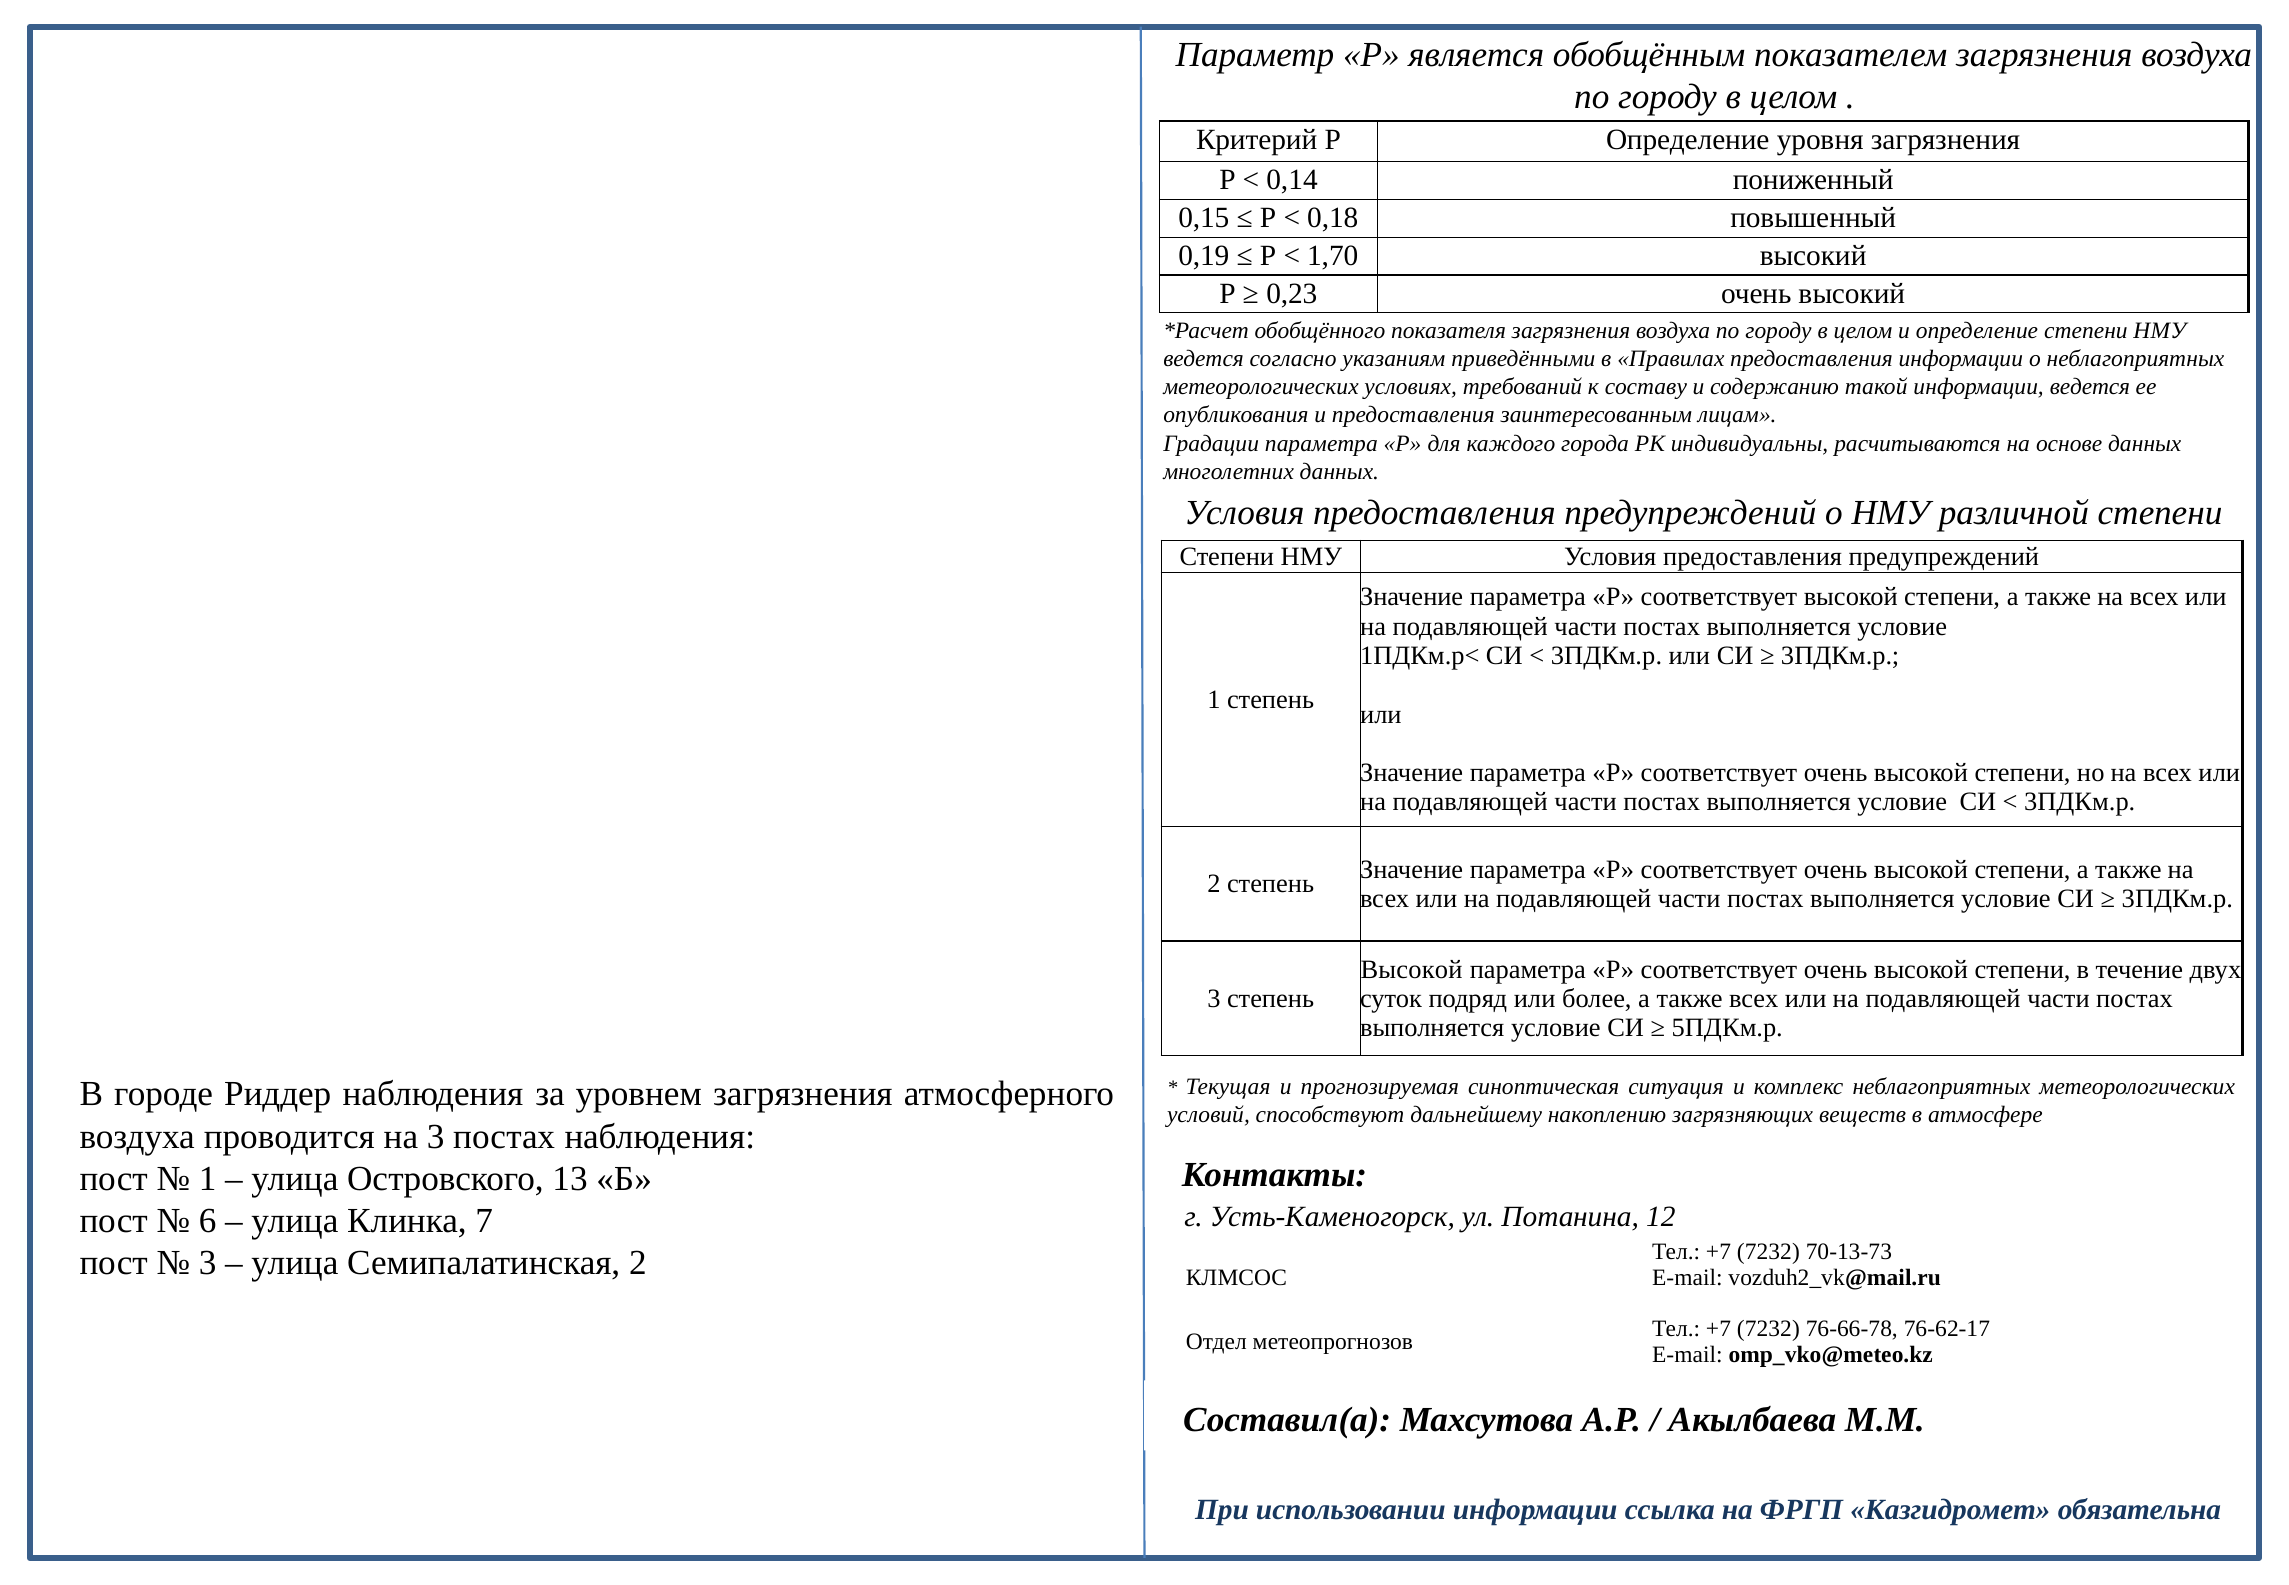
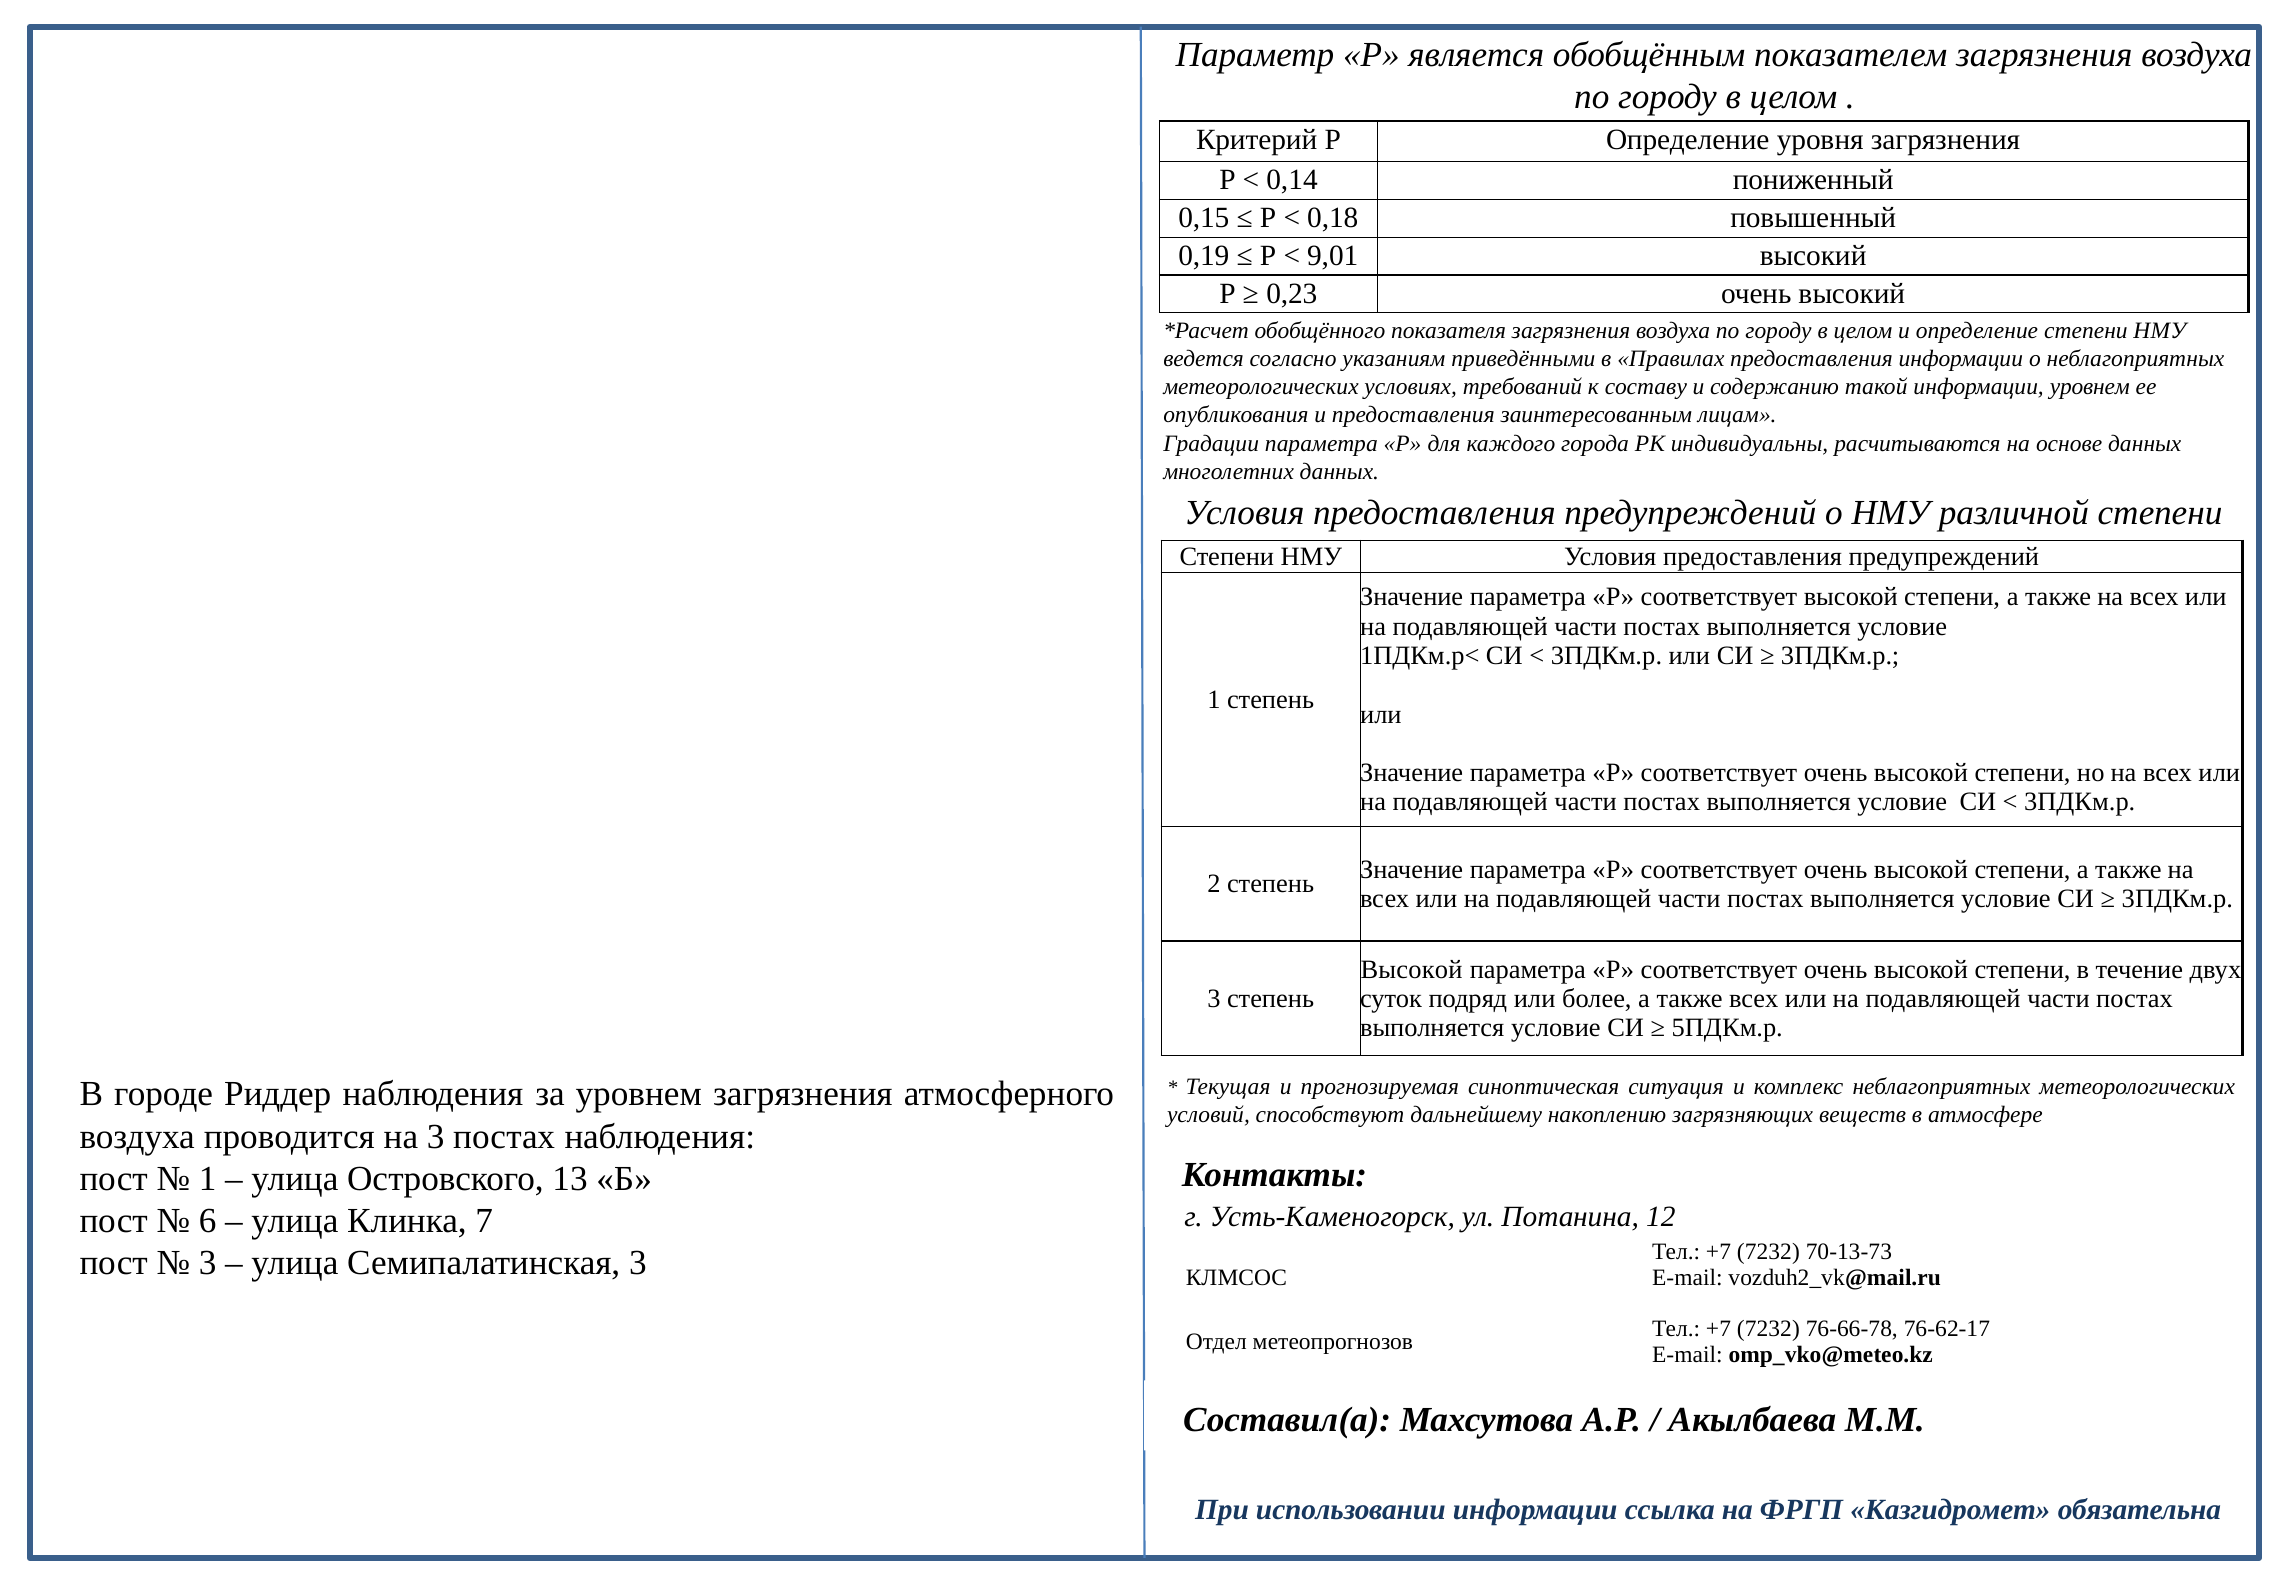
1,70: 1,70 -> 9,01 (1333, 256)
информации ведется: ведется -> уровнем (2090, 387)
Семипалатинская 2: 2 -> 3 (638, 1263)
